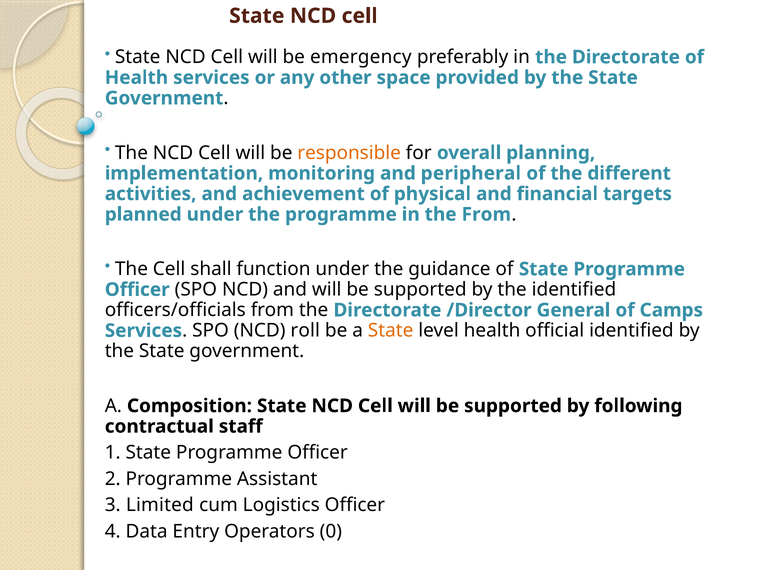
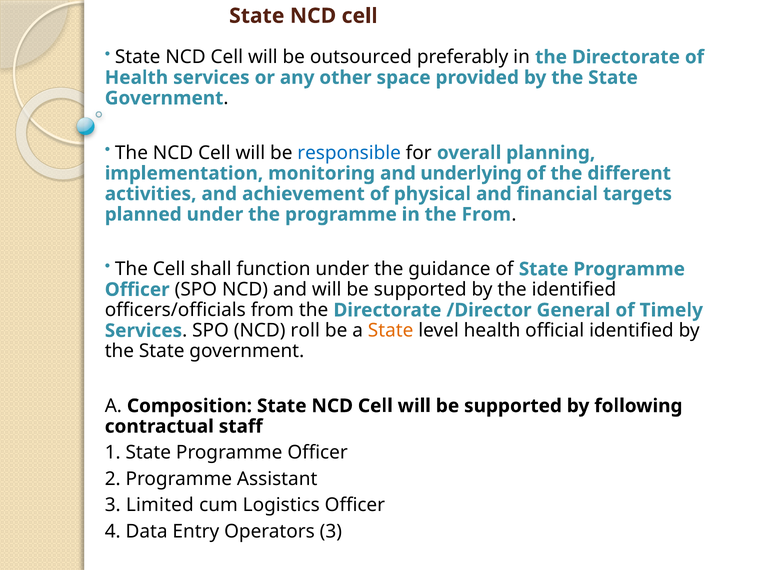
emergency: emergency -> outsourced (361, 57)
responsible colour: orange -> blue (349, 153)
peripheral: peripheral -> underlying (471, 173)
Camps: Camps -> Timely (671, 310)
Operators 0: 0 -> 3 (331, 531)
